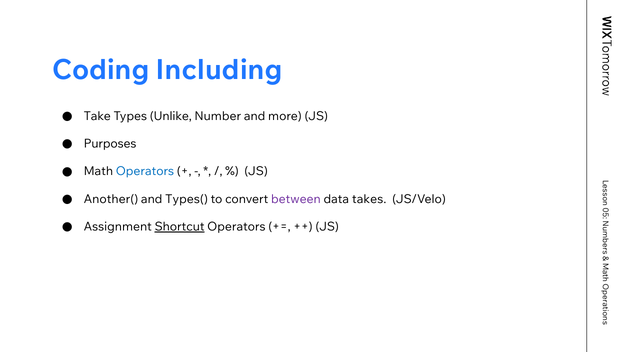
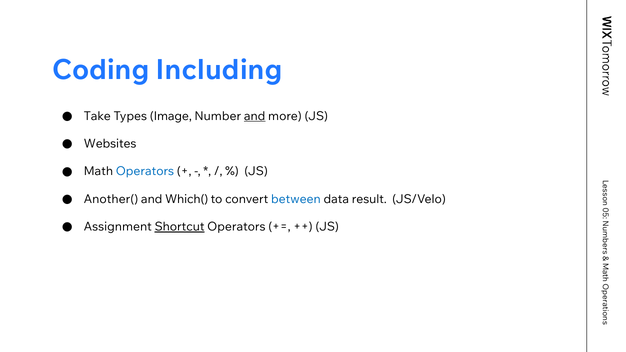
Unlike: Unlike -> Image (171, 116)
and underline: none -> present (255, 116)
Purposes: Purposes -> Websites (110, 144)
Types(: Types( -> Which( (187, 199)
between colour: purple -> blue (296, 199)
takes: takes -> result (369, 199)
